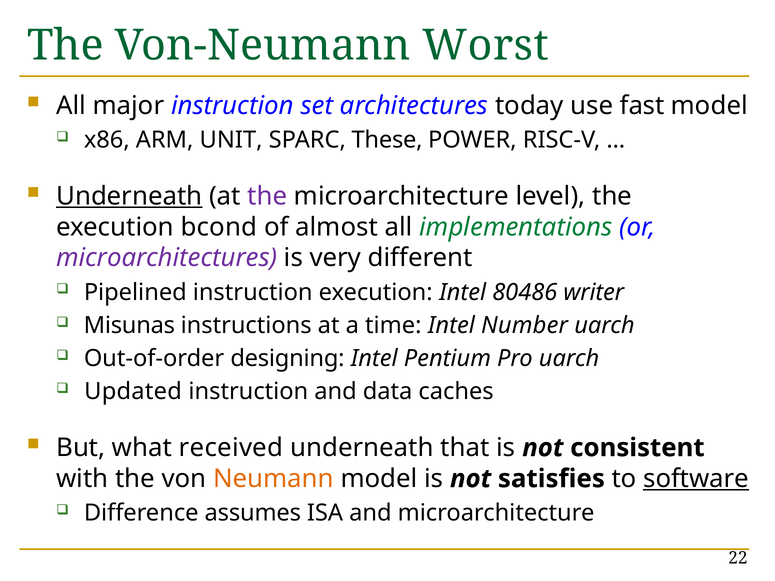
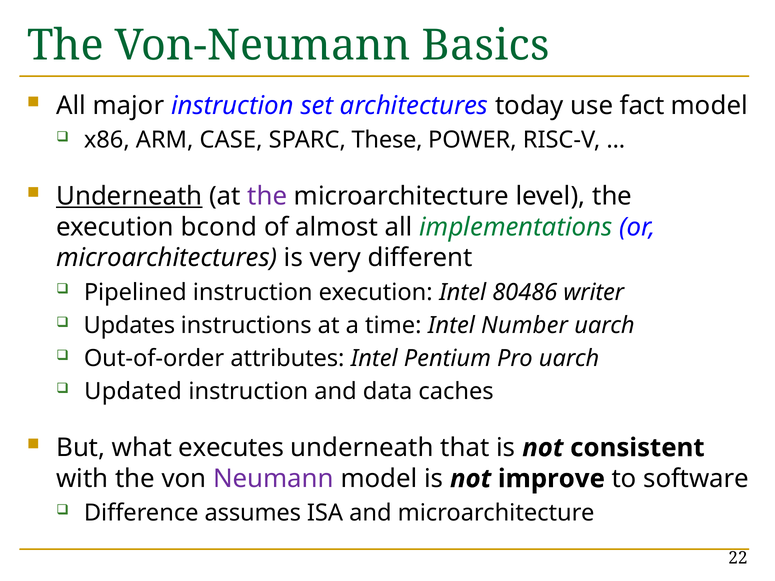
Worst: Worst -> Basics (486, 46)
fast: fast -> fact (642, 106)
UNIT: UNIT -> CASE (231, 140)
microarchitectures colour: purple -> black (167, 258)
Misunas: Misunas -> Updates (129, 325)
designing: designing -> attributes (287, 359)
received: received -> executes (231, 448)
Neumann colour: orange -> purple (273, 479)
satisfies: satisfies -> improve (551, 479)
software underline: present -> none (696, 479)
